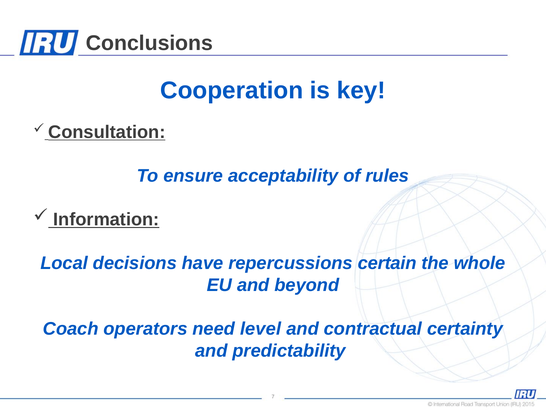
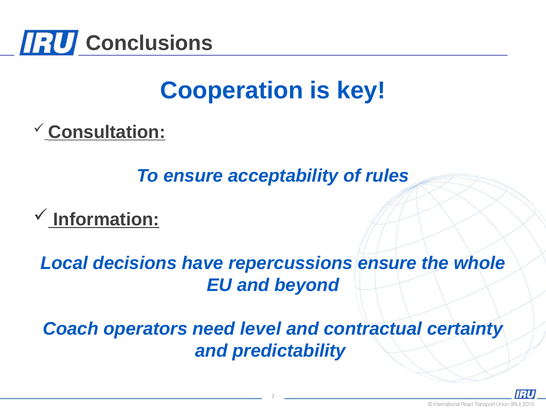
repercussions certain: certain -> ensure (387, 263)
